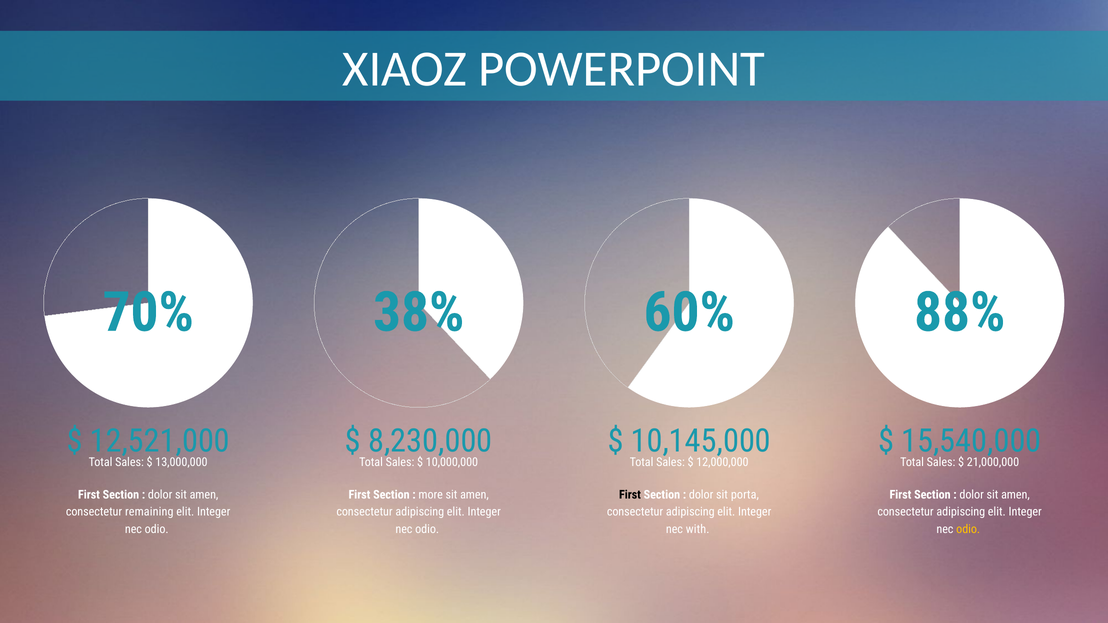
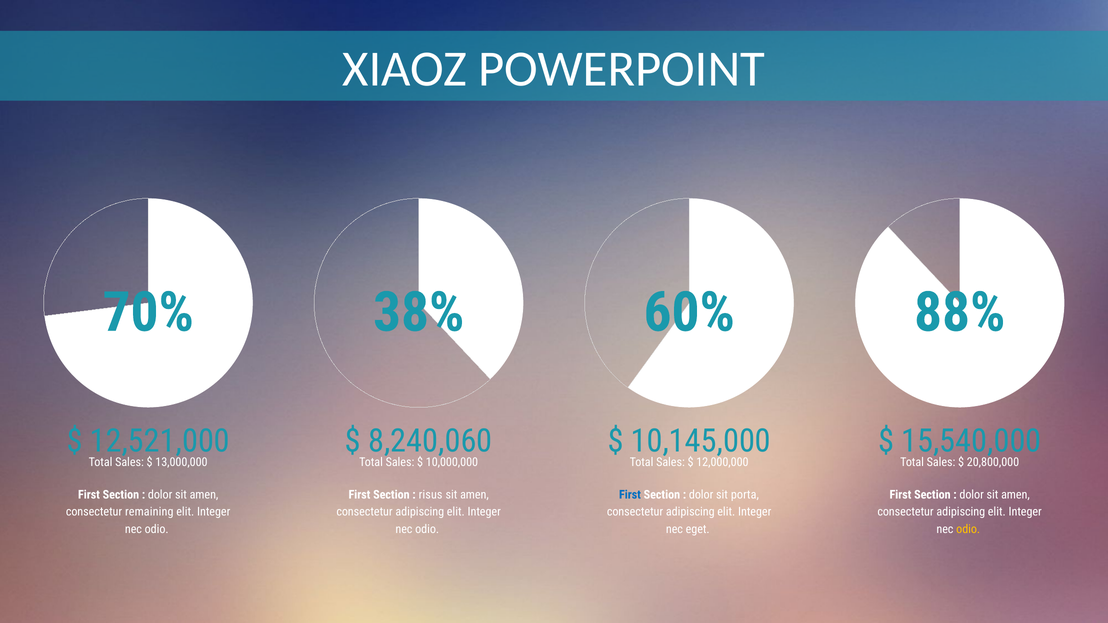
8,230,000: 8,230,000 -> 8,240,060 (430, 441)
21,000,000: 21,000,000 -> 20,800,000 (993, 463)
more: more -> risus (431, 495)
First colour: black -> blue (630, 495)
with: with -> eget (698, 530)
